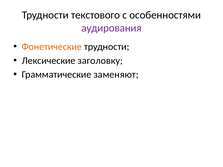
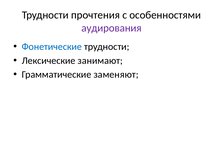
текстового: текстового -> прочтения (95, 15)
Фонетические colour: orange -> blue (52, 47)
заголовку: заголовку -> занимают (100, 61)
